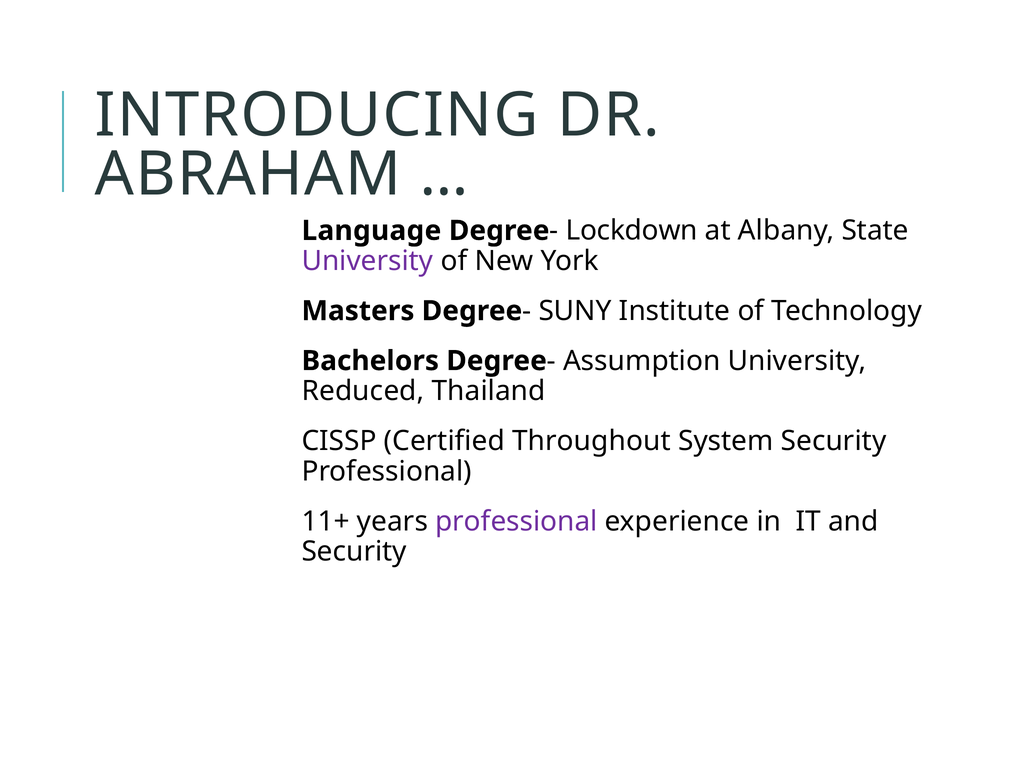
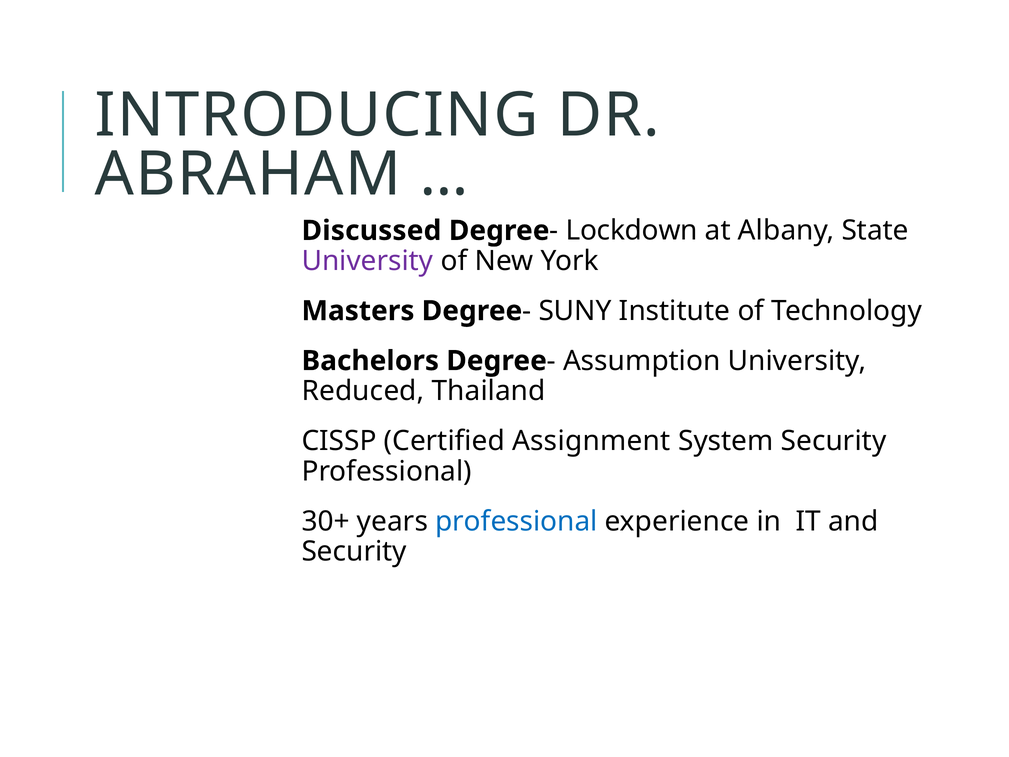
Language: Language -> Discussed (371, 231)
Throughout: Throughout -> Assignment (591, 441)
11+: 11+ -> 30+ (326, 521)
professional colour: purple -> blue (516, 521)
